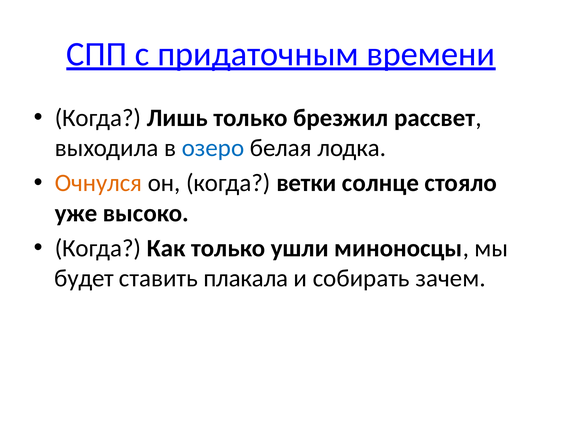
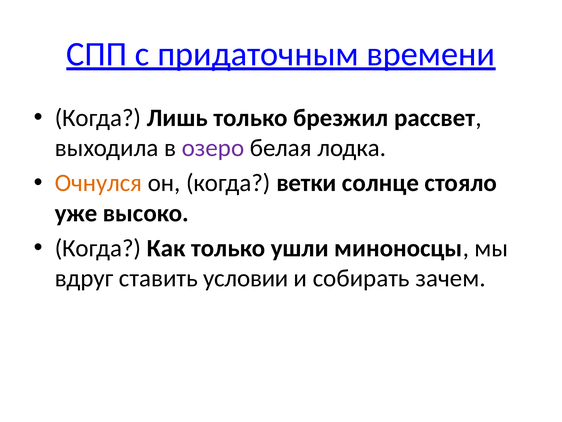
озеро colour: blue -> purple (213, 148)
будет: будет -> вдруг (84, 278)
плакала: плакала -> условии (246, 278)
